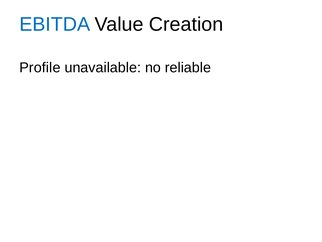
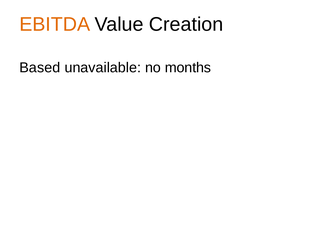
EBITDA colour: blue -> orange (55, 24)
Profile: Profile -> Based (40, 68)
reliable: reliable -> months (188, 68)
